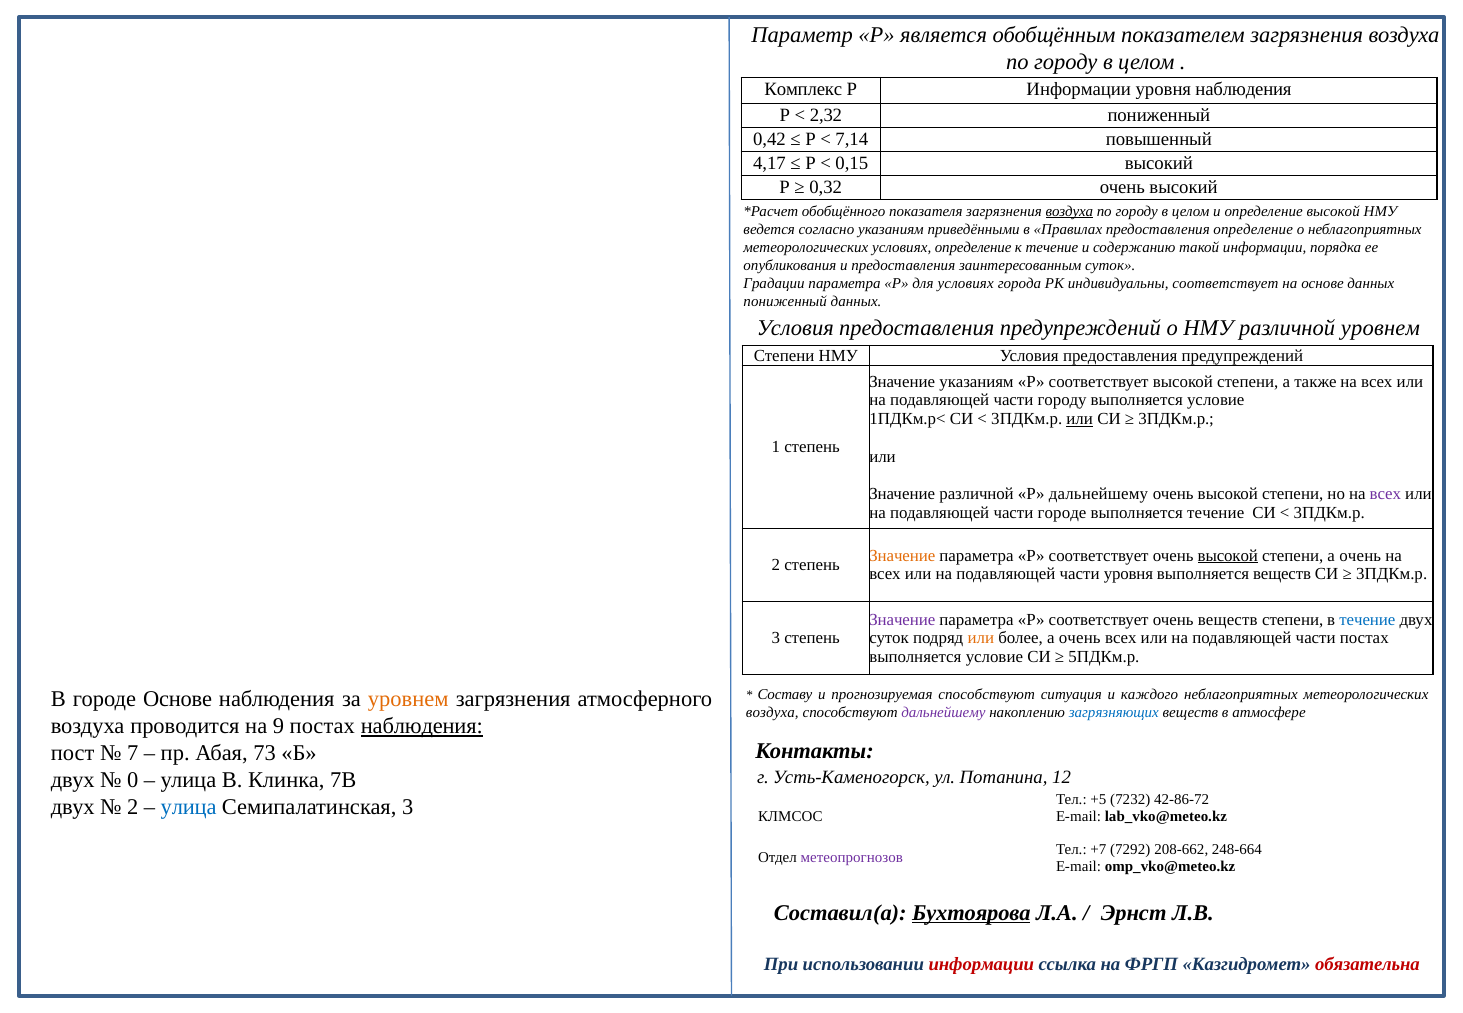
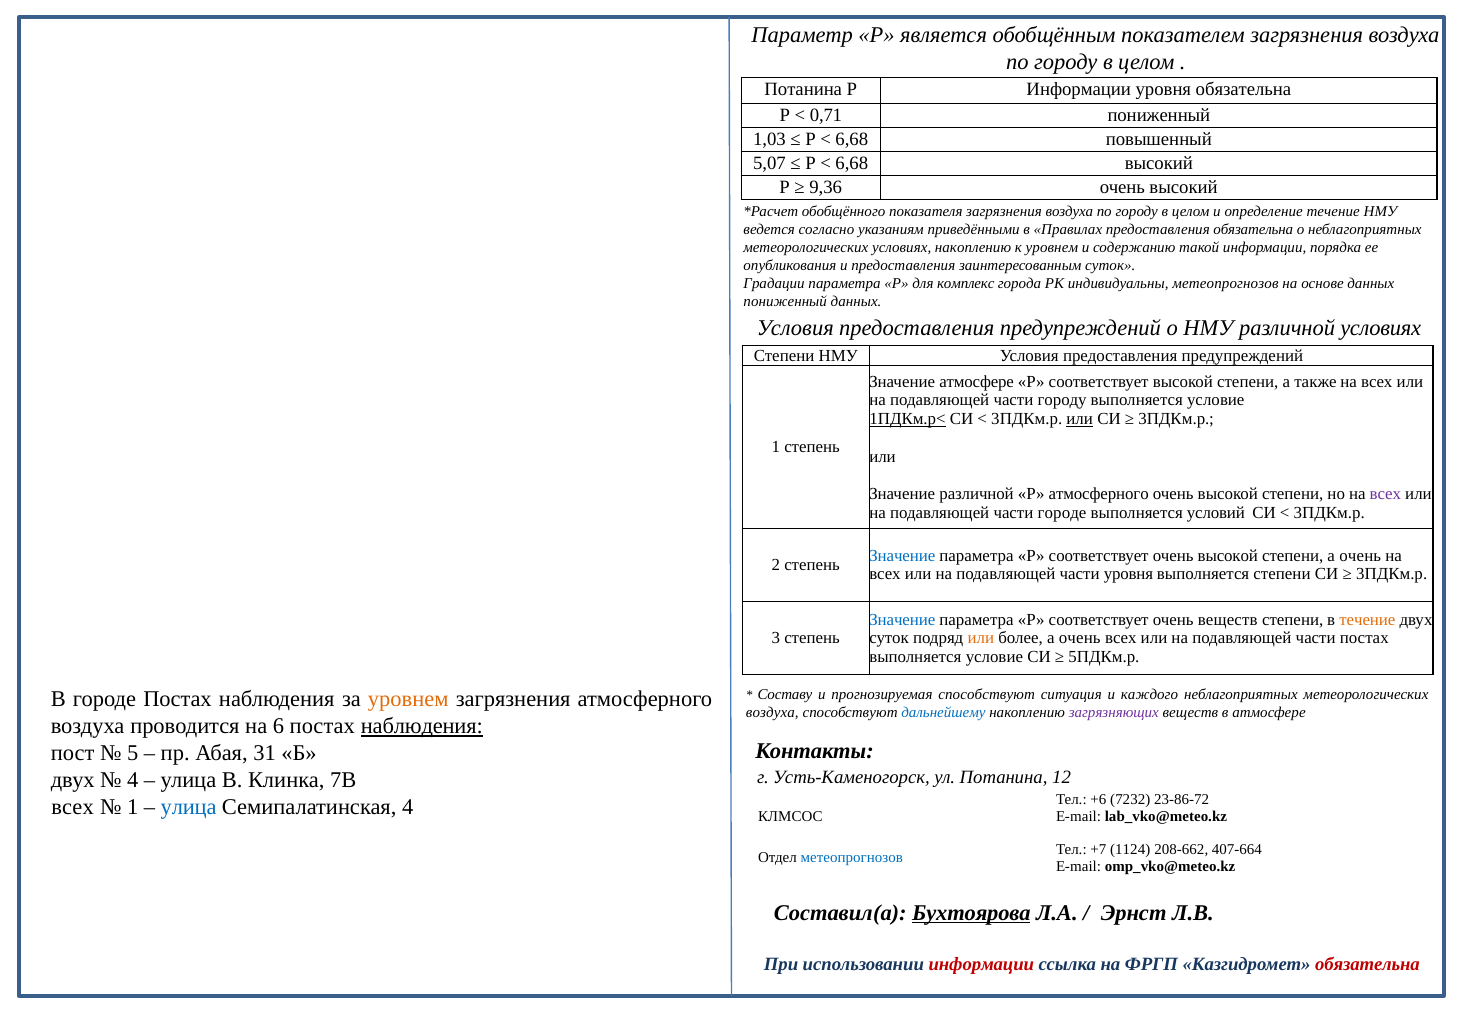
Комплекс: Комплекс -> Потанина (803, 89)
уровня наблюдения: наблюдения -> обязательна (1243, 89)
2,32: 2,32 -> 0,71 (826, 115)
0,42: 0,42 -> 1,03 (769, 139)
7,14: 7,14 -> 6,68 (852, 139)
4,17: 4,17 -> 5,07 (769, 163)
0,15: 0,15 -> 6,68 (852, 163)
0,32: 0,32 -> 9,36 (826, 188)
воздуха underline: present -> none (1069, 211)
определение высокой: высокой -> течение (1333, 211)
предоставления определение: определение -> обязательна (1253, 229)
условиях определение: определение -> накоплению (973, 247)
к течение: течение -> уровнем (1052, 247)
для условиях: условиях -> комплекс (966, 283)
индивидуальны соответствует: соответствует -> метеопрогнозов (1225, 283)
различной уровнем: уровнем -> условиях (1381, 328)
Значение указаниям: указаниям -> атмосфере (977, 382)
1ПДКм.р< underline: none -> present (907, 419)
Р дальнейшему: дальнейшему -> атмосферного (1099, 494)
выполняется течение: течение -> условий (1216, 513)
Значение colour: orange -> blue (902, 556)
высокой underline: present -> none (1228, 556)
выполняется веществ: веществ -> степени (1282, 574)
Значение colour: purple -> blue (902, 619)
течение colour: blue -> orange (1367, 619)
городе Основе: Основе -> Постах (177, 699)
дальнейшему colour: purple -> blue (943, 713)
загрязняющих colour: blue -> purple (1114, 713)
9: 9 -> 6 (278, 726)
7: 7 -> 5 (133, 753)
73: 73 -> 31 (265, 753)
0: 0 -> 4 (133, 780)
+5: +5 -> +6 (1098, 800)
42-86-72: 42-86-72 -> 23-86-72 (1182, 800)
двух: двух -> всех (73, 807)
2: 2 -> 1 (133, 807)
Семипалатинская 3: 3 -> 4 (408, 807)
7292: 7292 -> 1124 (1130, 849)
248-664: 248-664 -> 407-664 (1237, 849)
метеопрогнозов colour: purple -> blue (852, 858)
